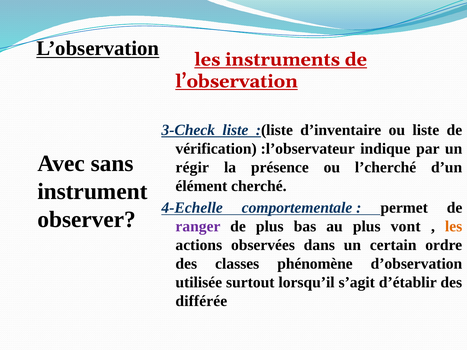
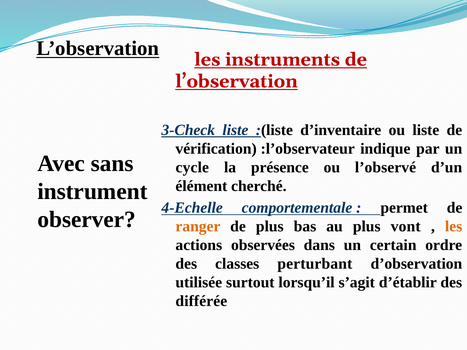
régir: régir -> cycle (192, 167)
l’cherché: l’cherché -> l’observé (385, 167)
ranger colour: purple -> orange (198, 227)
phénomène: phénomène -> perturbant (315, 264)
